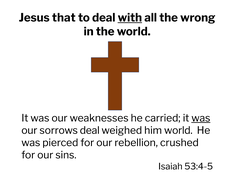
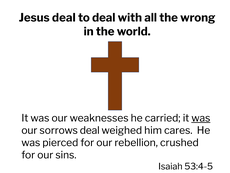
Jesus that: that -> deal (64, 18)
with underline: present -> none (130, 18)
him world: world -> cares (178, 130)
